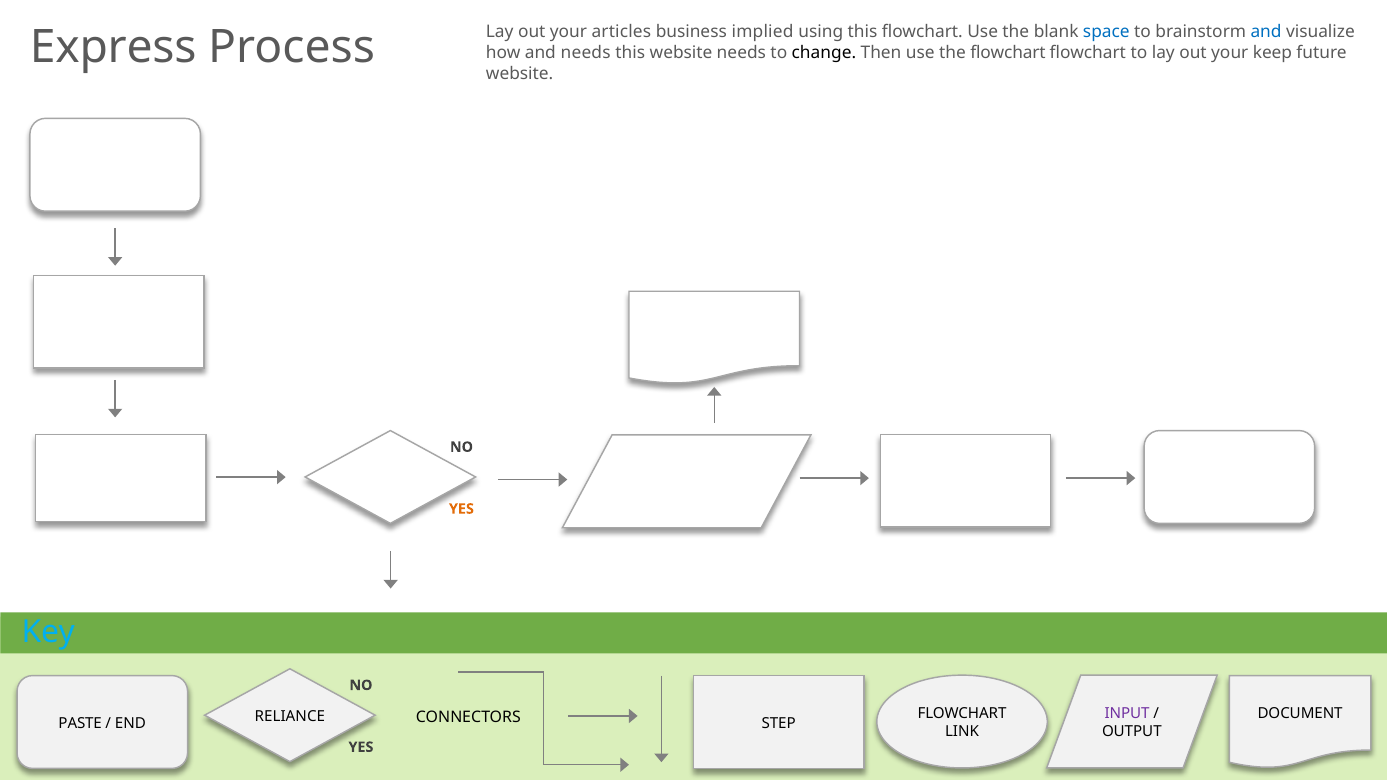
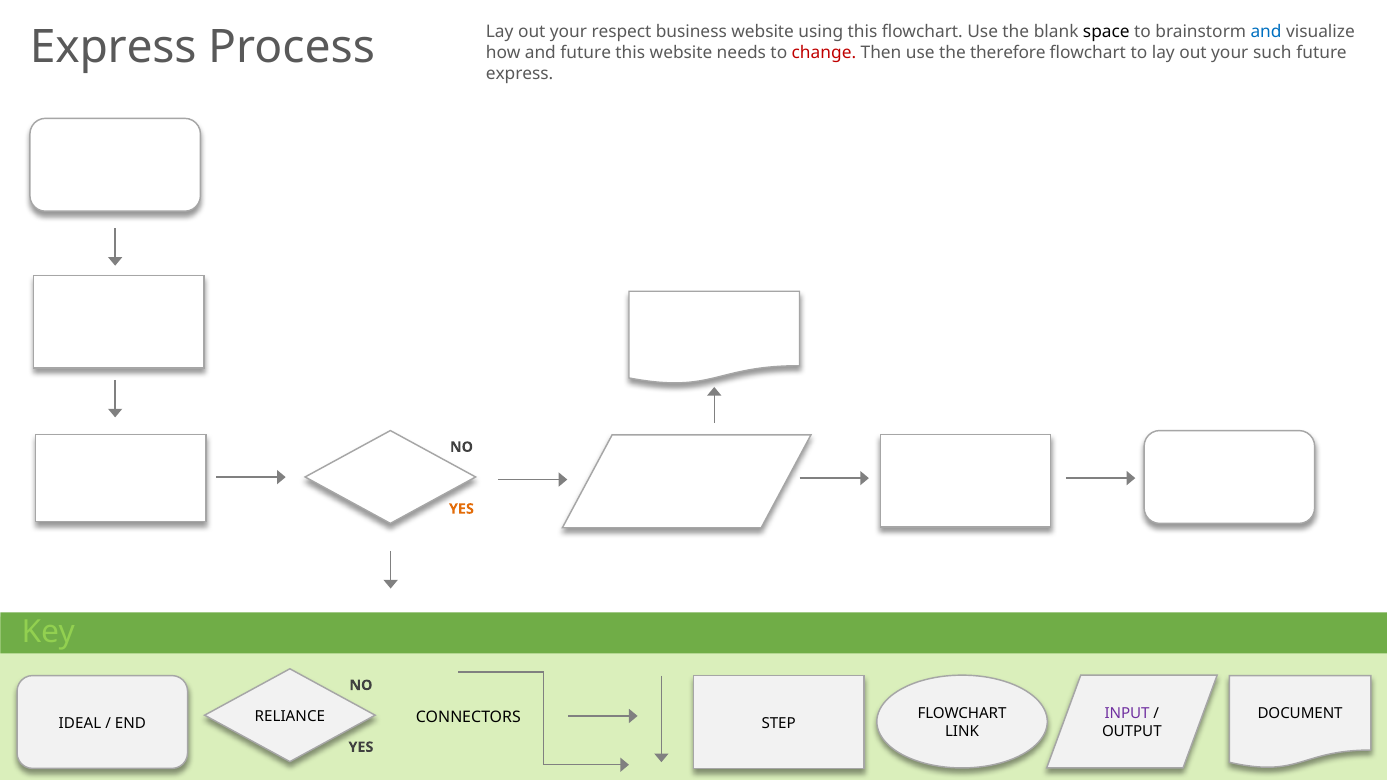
articles: articles -> respect (621, 32)
business implied: implied -> website (763, 32)
space colour: blue -> black (1106, 32)
and needs: needs -> future (586, 53)
change colour: black -> red (824, 53)
the flowchart: flowchart -> therefore (1008, 53)
keep: keep -> such (1272, 53)
website: website -> express (520, 74)
Key colour: light blue -> light green (48, 632)
PASTE: PASTE -> IDEAL (80, 723)
